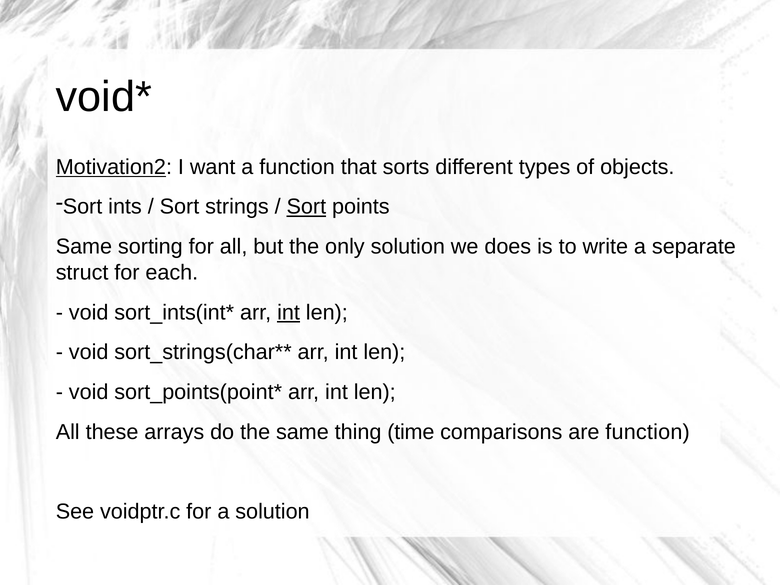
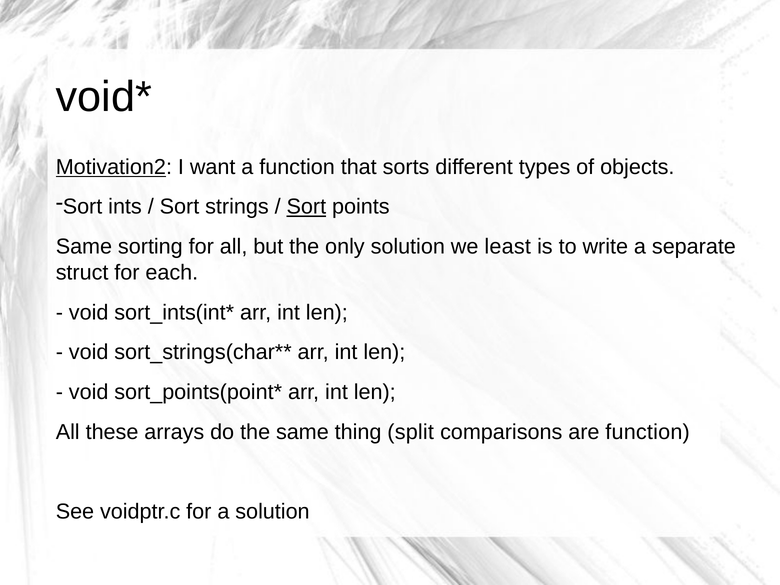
does: does -> least (508, 247)
int underline: present -> none (289, 312)
time: time -> split (411, 432)
